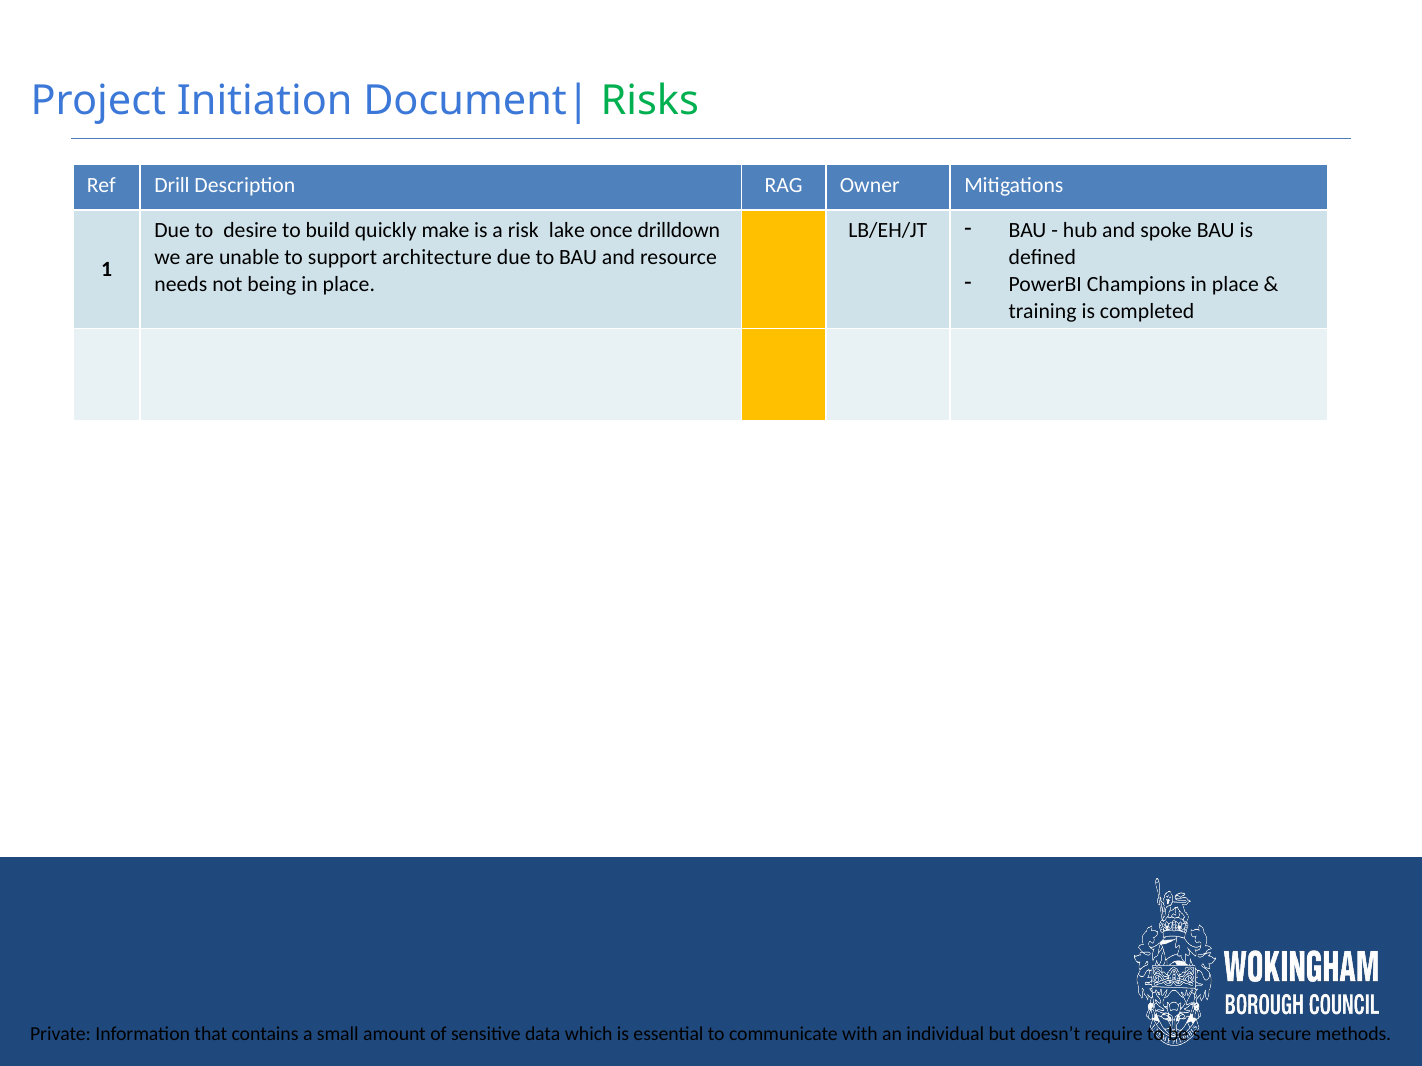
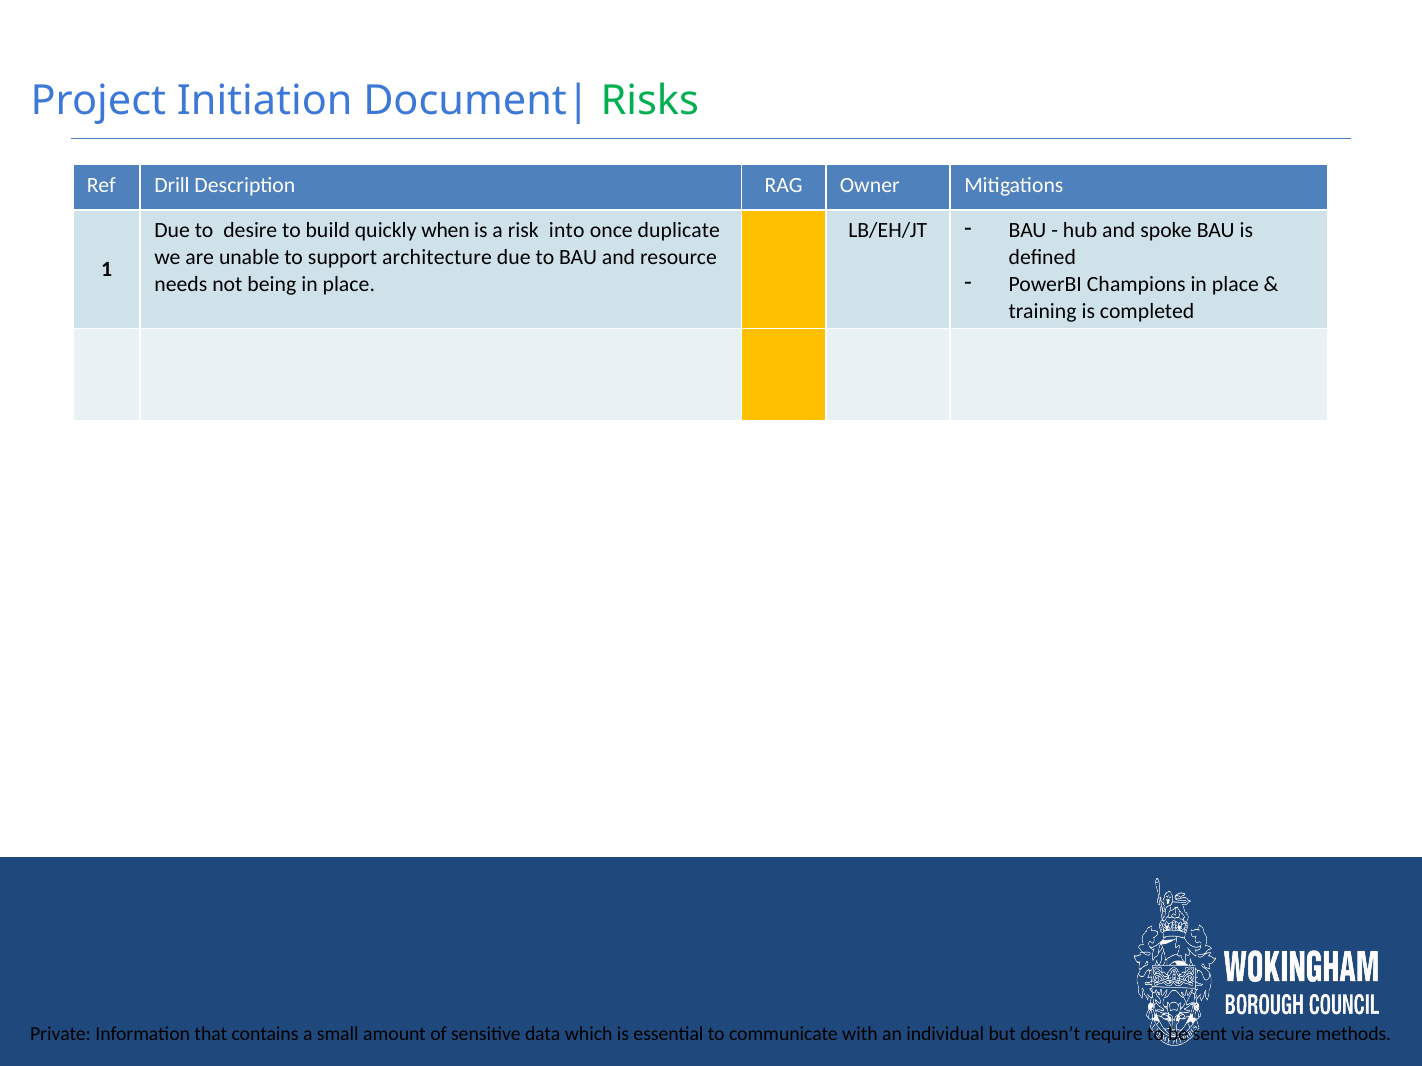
make: make -> when (446, 231)
lake: lake -> into (567, 231)
drilldown: drilldown -> duplicate (679, 231)
